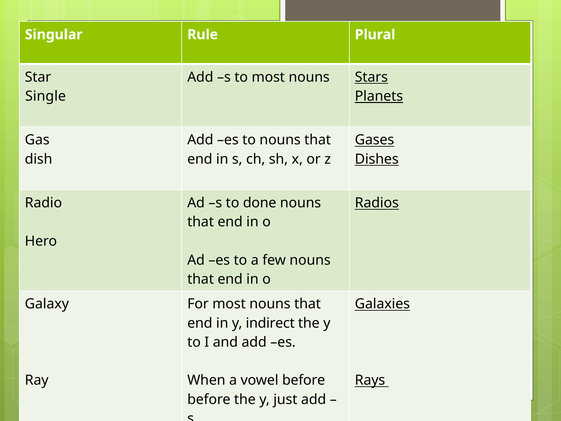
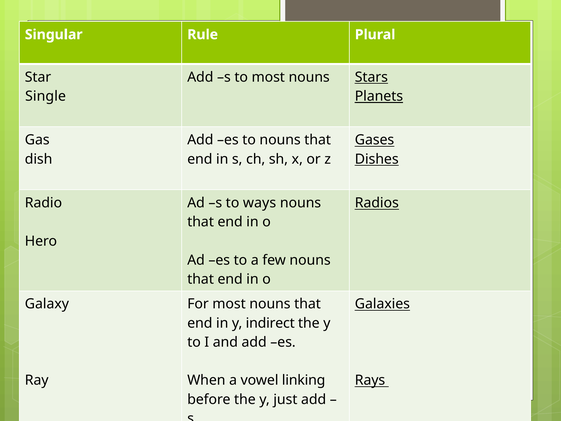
done: done -> ways (260, 203)
vowel before: before -> linking (304, 380)
